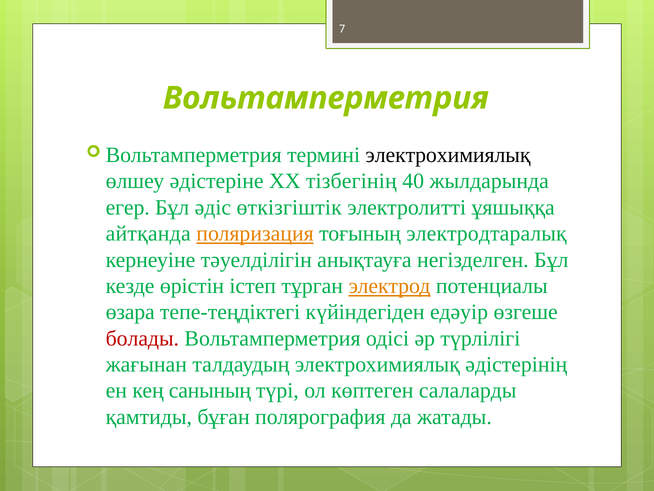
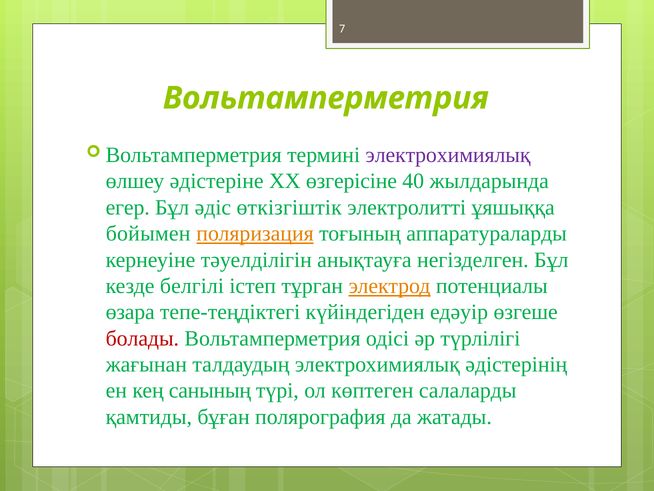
электрохимиялық colour: black -> purple (448, 155)
тізбегінің: тізбегінің -> өзгерісіне (351, 181)
айтқанда: айтқанда -> бойымен (148, 233)
электродтаралық: электродтаралық -> аппаратураларды (487, 233)
өрістін: өрістін -> белгілі (192, 286)
